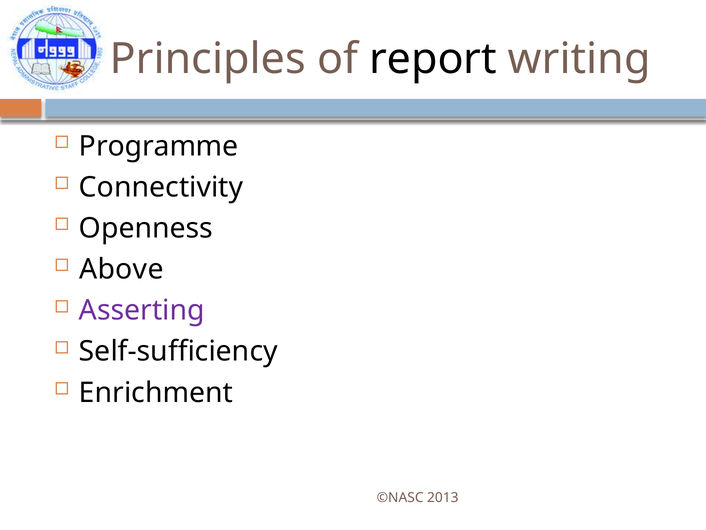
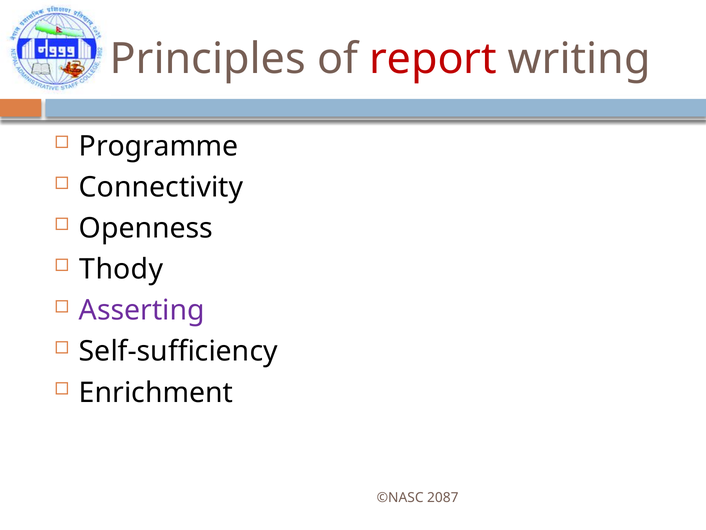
report colour: black -> red (433, 59)
Above: Above -> Thody (121, 269)
2013: 2013 -> 2087 (443, 497)
